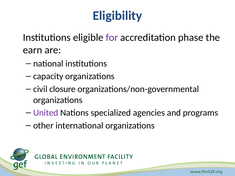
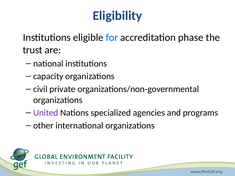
for colour: purple -> blue (112, 38)
earn: earn -> trust (33, 50)
closure: closure -> private (63, 89)
